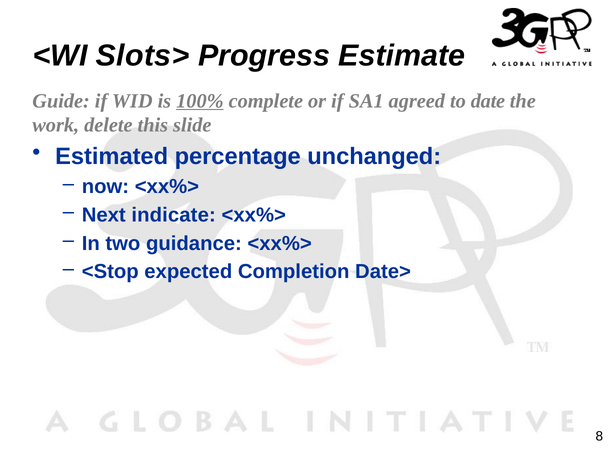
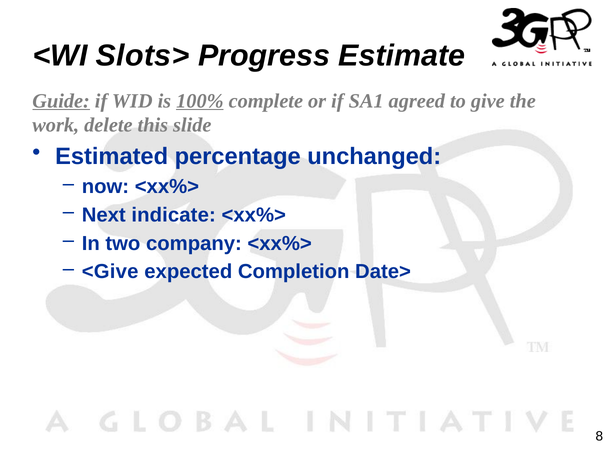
Guide underline: none -> present (61, 101)
date: date -> give (488, 101)
guidance: guidance -> company (194, 244)
<Stop: <Stop -> <Give (110, 272)
